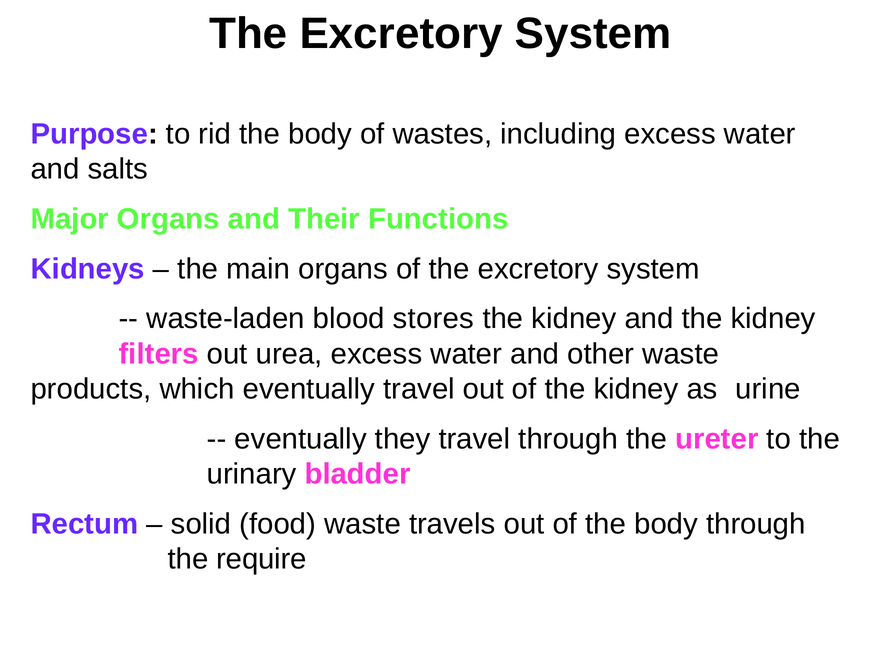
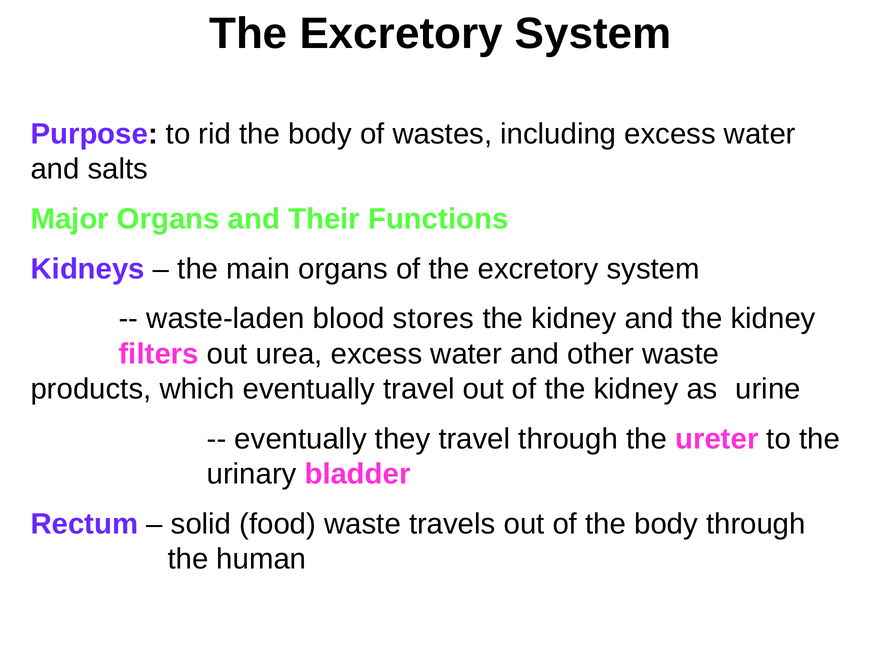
require: require -> human (261, 560)
